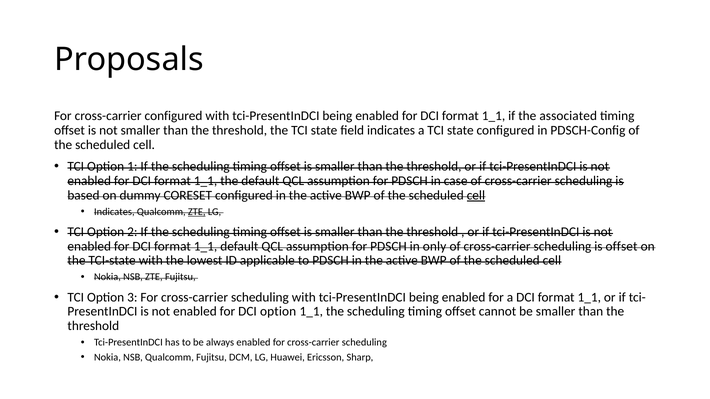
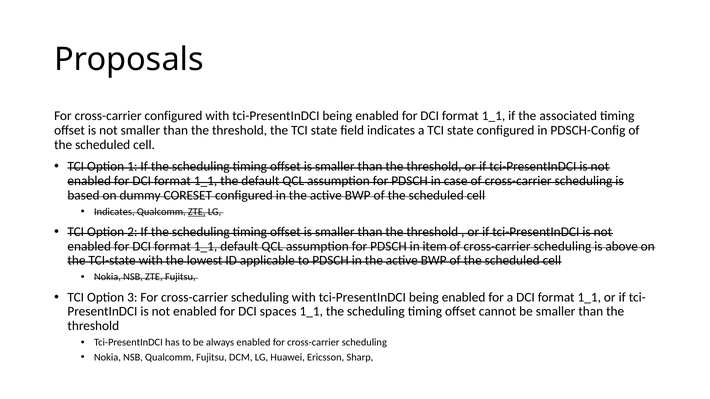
cell underline: present -> none (476, 195)
only: only -> item (435, 246)
is offset: offset -> above (622, 246)
DCI option: option -> spaces (278, 312)
